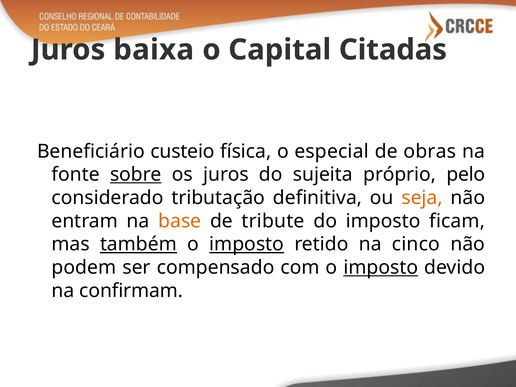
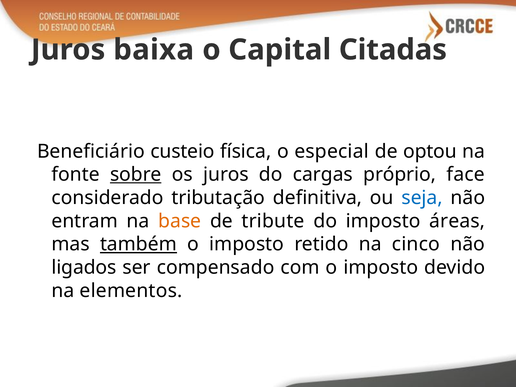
obras: obras -> optou (430, 151)
sujeita: sujeita -> cargas (323, 175)
pelo: pelo -> face (466, 175)
seja colour: orange -> blue (422, 198)
ficam: ficam -> áreas (457, 221)
imposto underline: present -> none (247, 244)
podem: podem -> ligados (84, 268)
imposto underline: present -> none (381, 268)
confirmam: confirmam -> elementos (131, 291)
